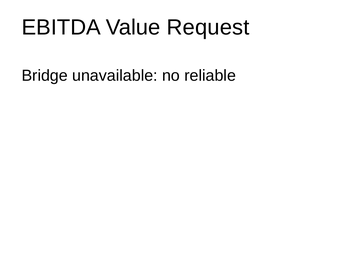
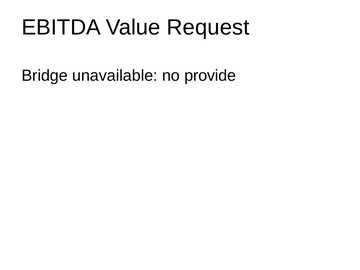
reliable: reliable -> provide (210, 75)
